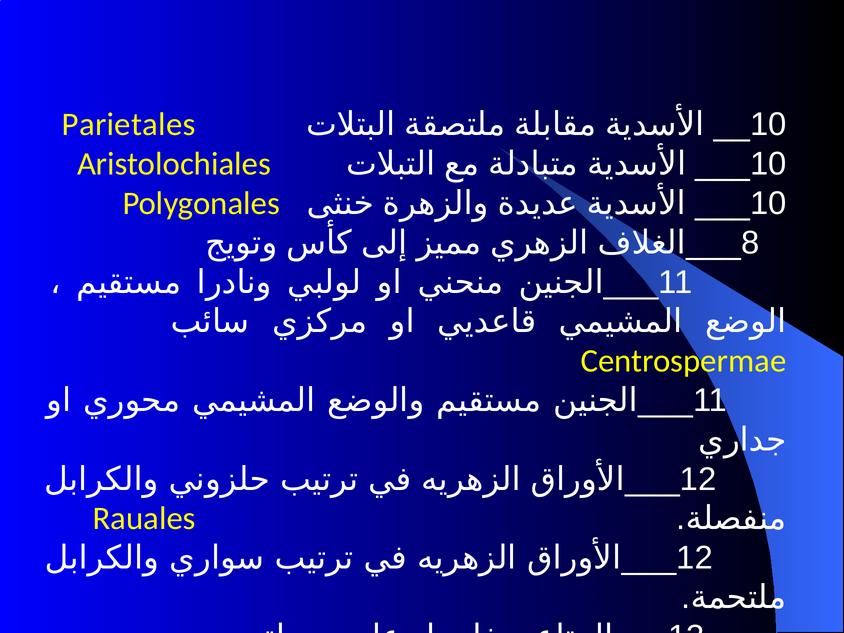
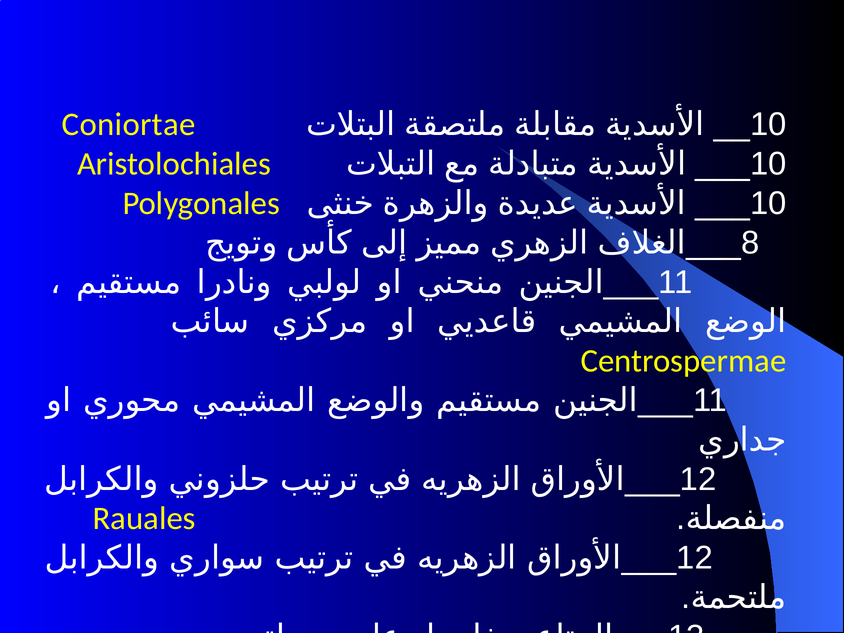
Parietales: Parietales -> Coniortae (129, 125)
